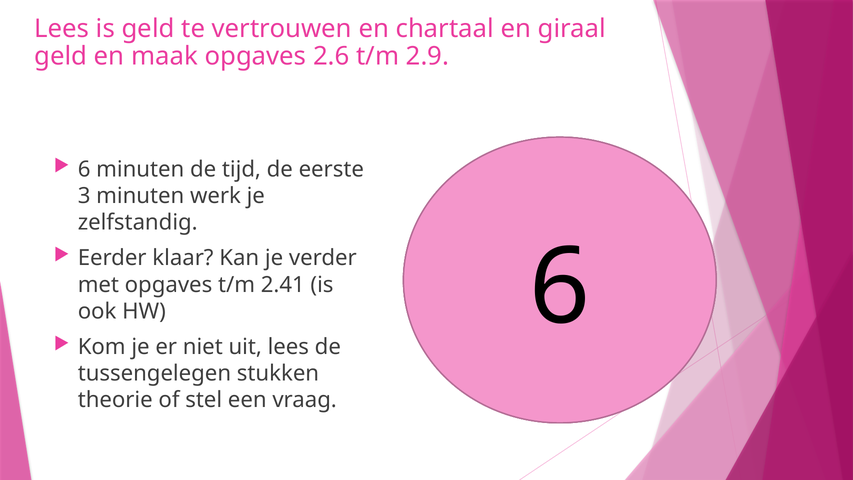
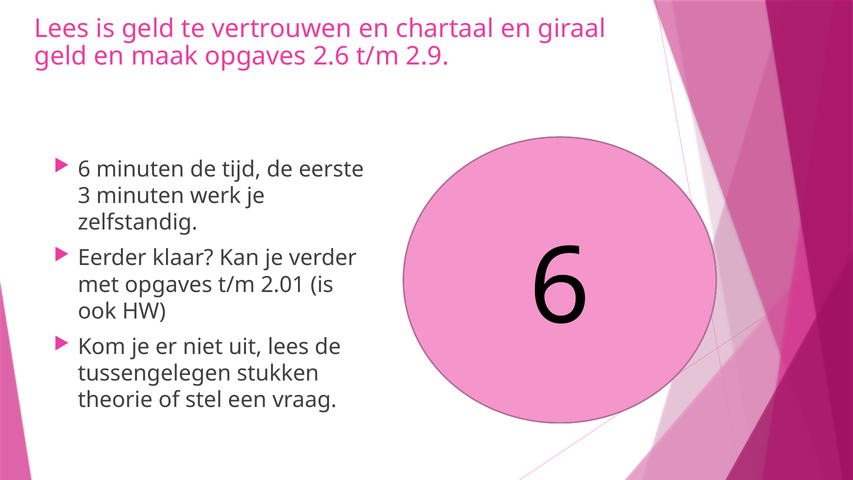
2.41: 2.41 -> 2.01 (283, 285)
